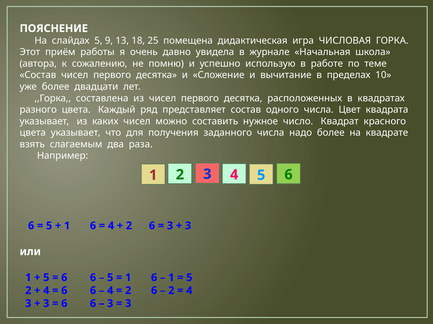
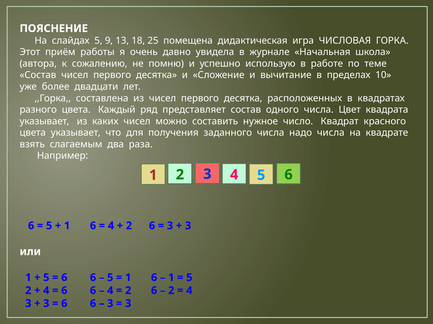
надо более: более -> числа (331, 133)
